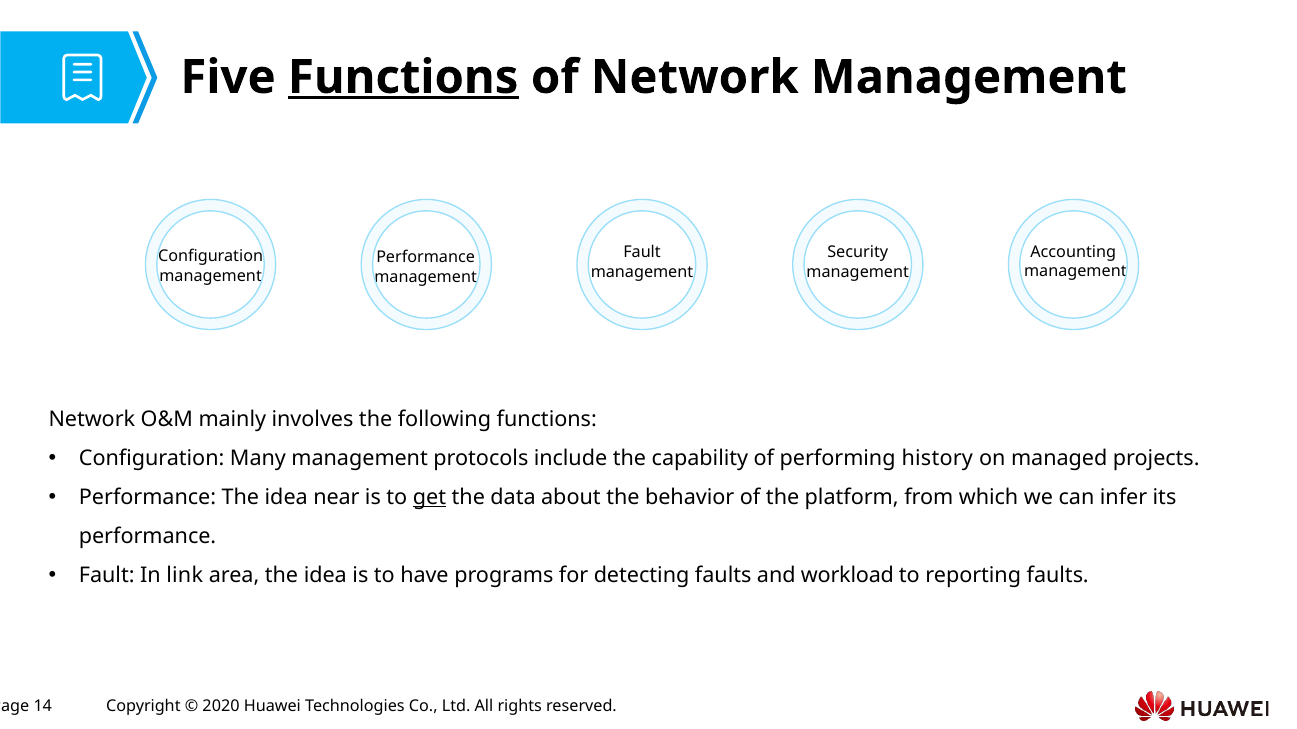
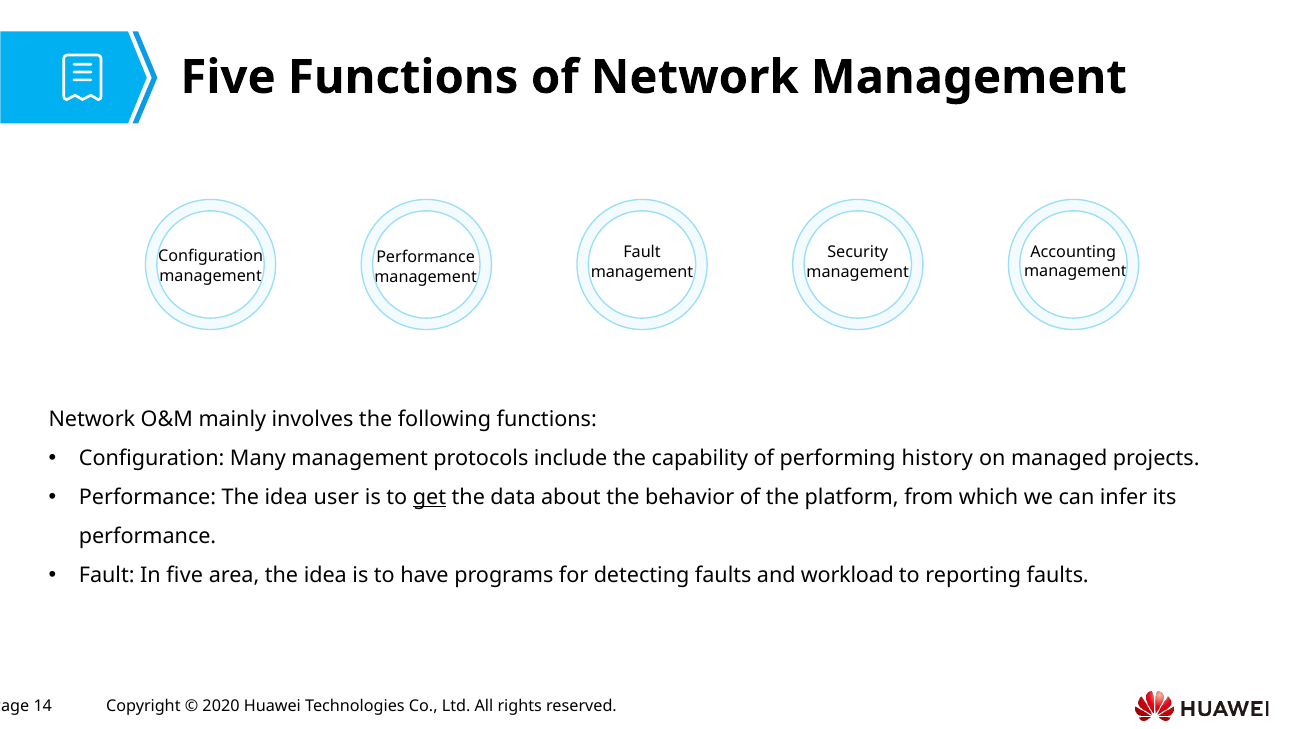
Functions underline: present -> none (403, 77)
near: near -> user (336, 498)
In link: link -> five (185, 576)
